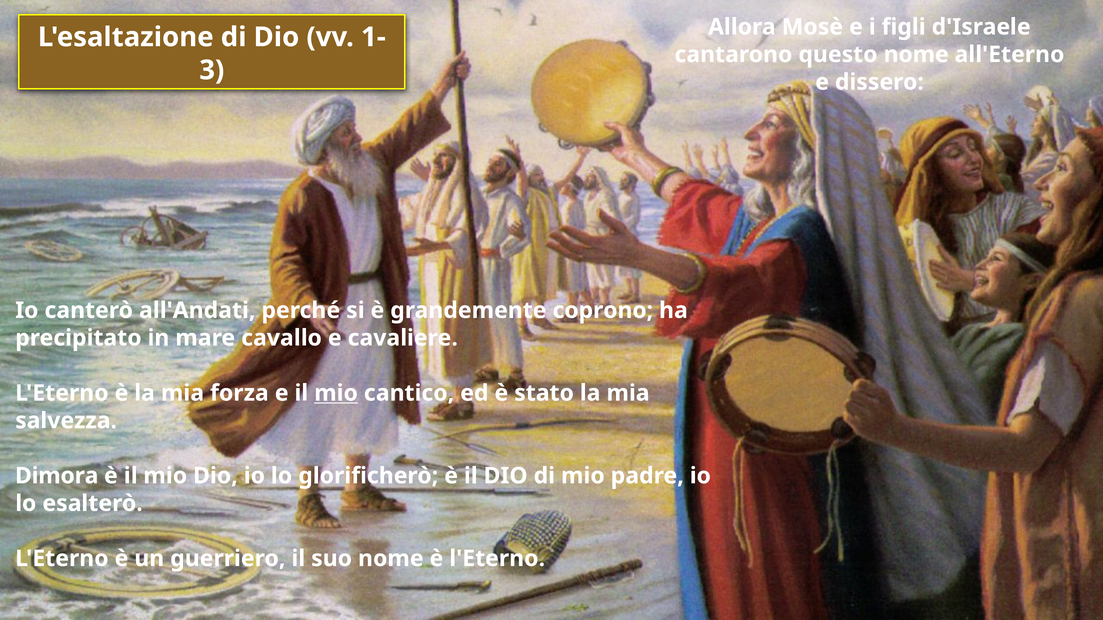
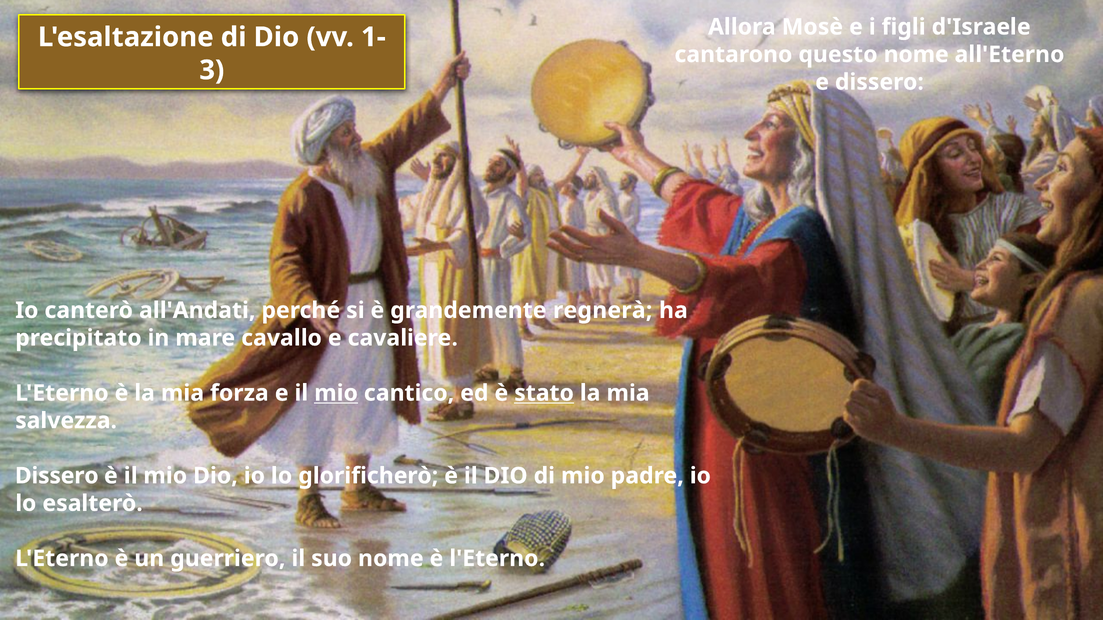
coprono: coprono -> regnerà (603, 311)
stato underline: none -> present (544, 393)
Dimora: Dimora -> Dissero (57, 476)
